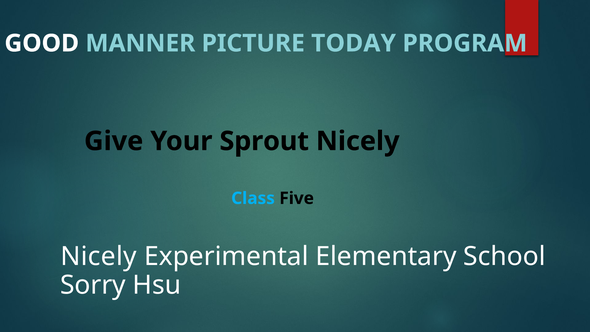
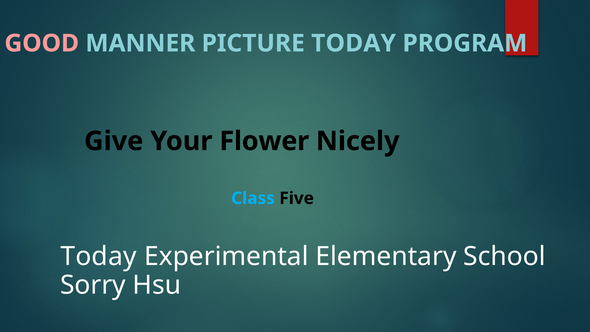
GOOD colour: white -> pink (42, 43)
Sprout: Sprout -> Flower (264, 141)
Nicely: Nicely -> Today (99, 256)
